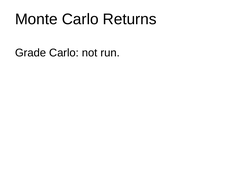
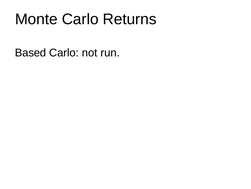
Grade: Grade -> Based (31, 53)
